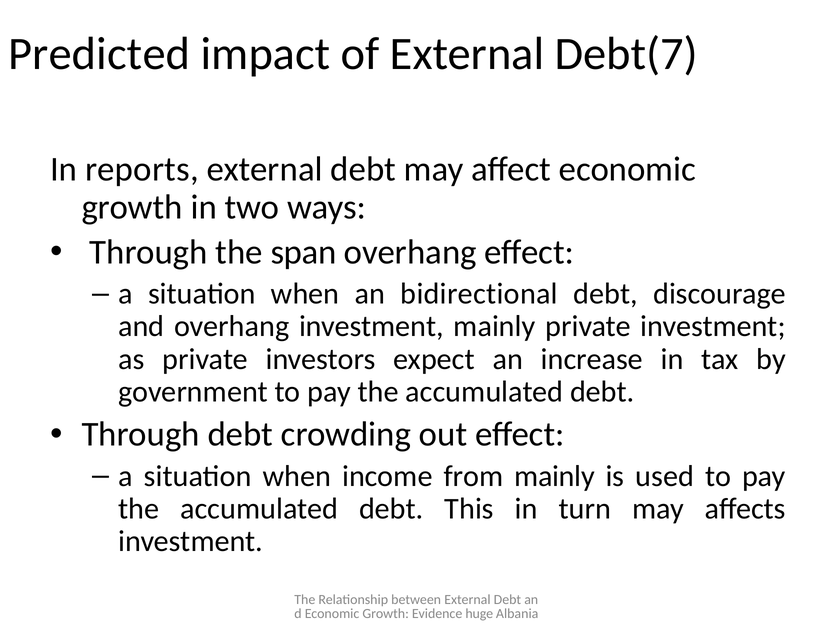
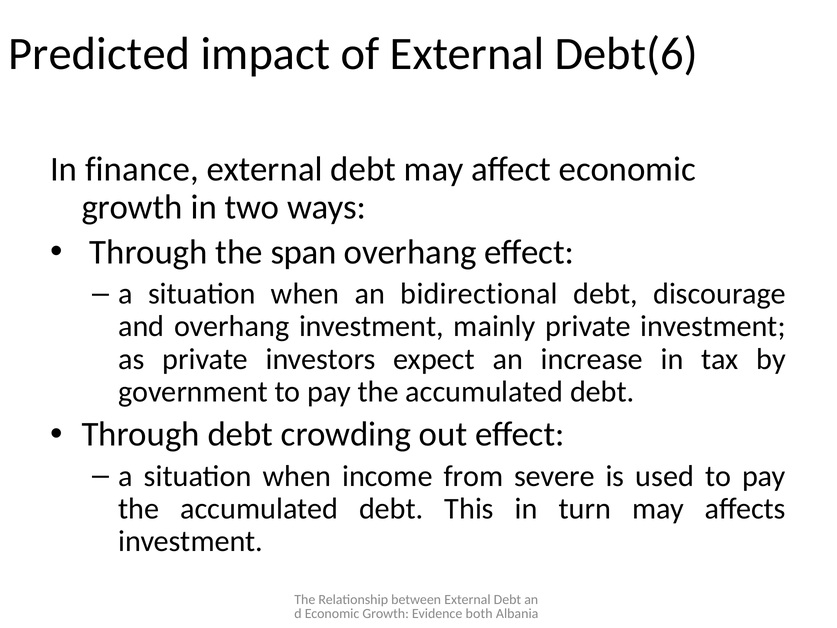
Debt(7: Debt(7 -> Debt(6 (626, 54)
reports: reports -> finance (142, 169)
from mainly: mainly -> severe (554, 476)
huge: huge -> both (479, 613)
